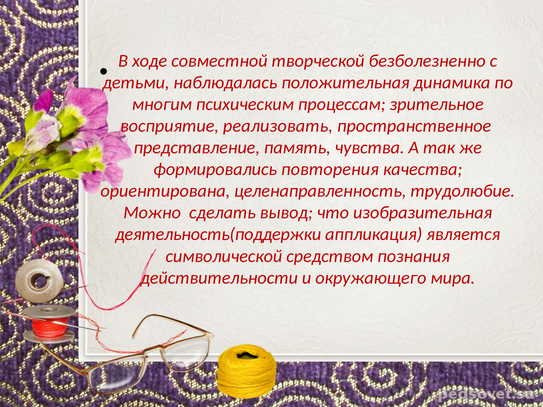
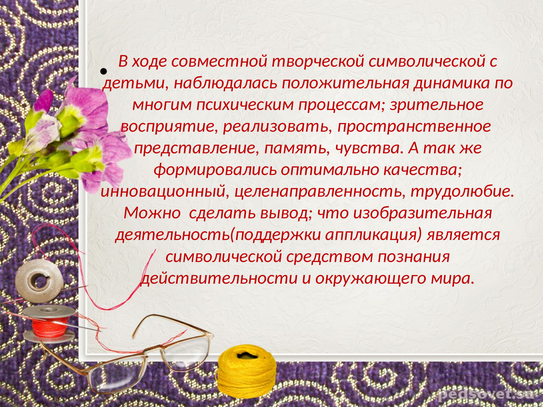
творческой безболезненно: безболезненно -> символической (427, 61)
повторения: повторения -> оптимально (330, 169)
ориентирована: ориентирована -> инновационный (165, 191)
